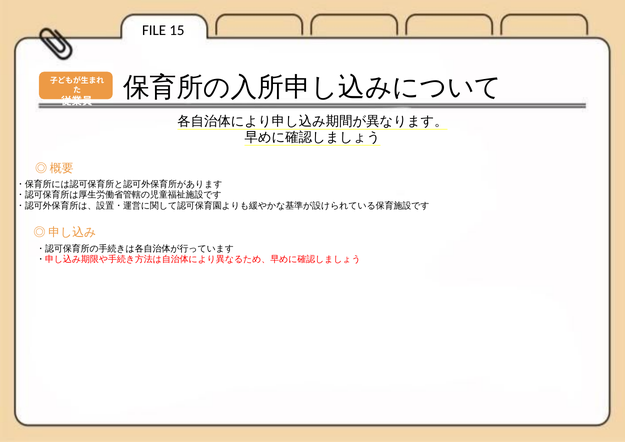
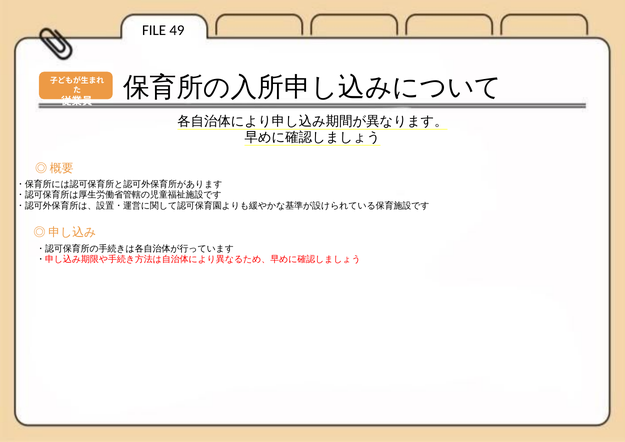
15: 15 -> 49 (177, 30)
